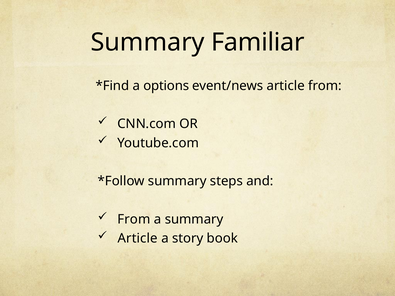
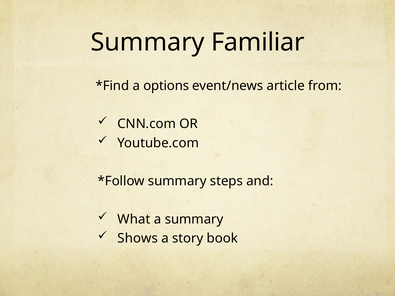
From: From -> What (134, 219)
Article: Article -> Shows (138, 239)
